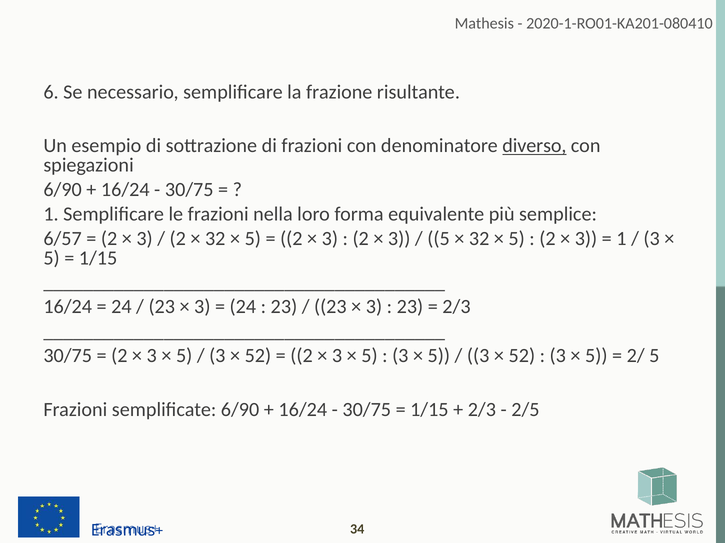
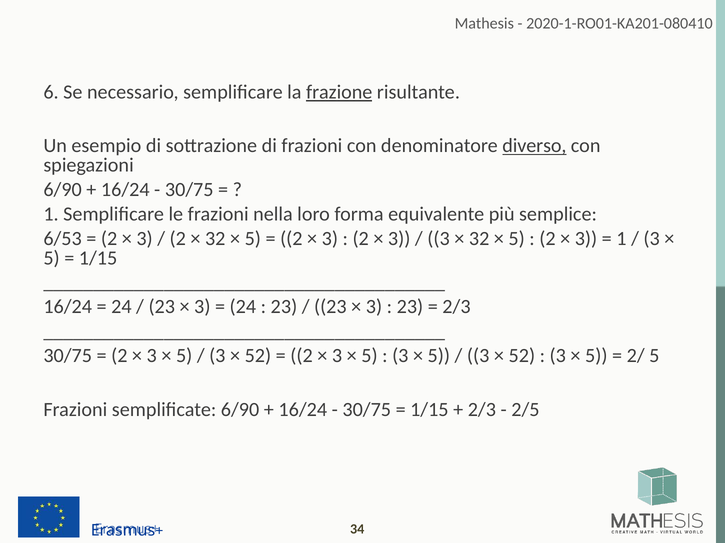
frazione underline: none -> present (339, 92)
6/57: 6/57 -> 6/53 (63, 239)
5: 5 -> 3 (439, 239)
